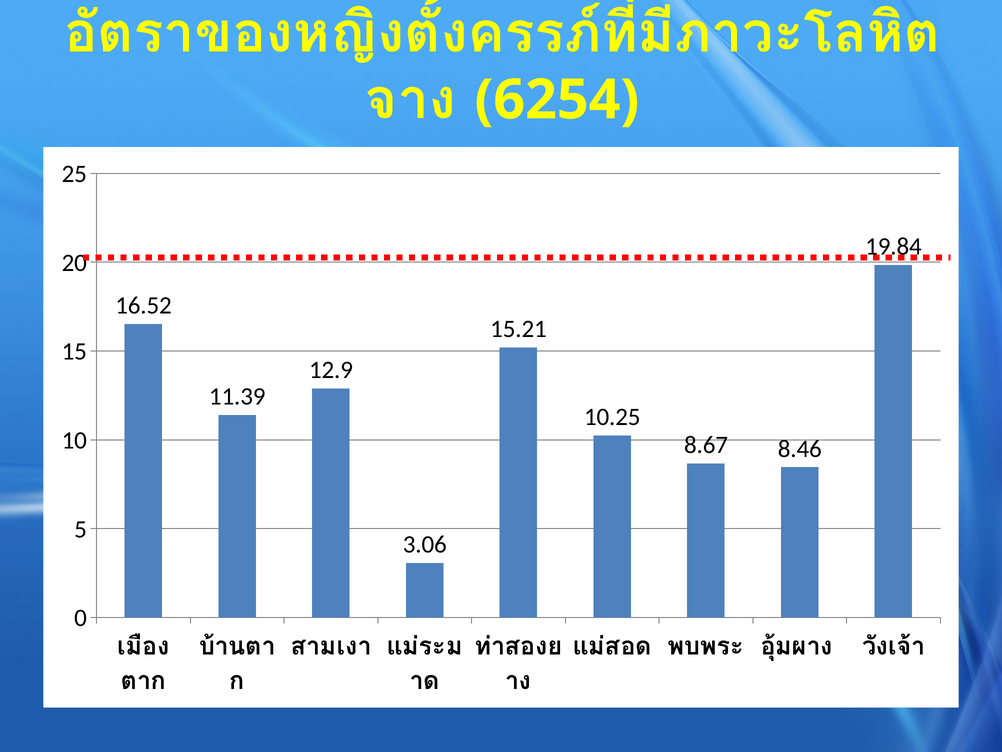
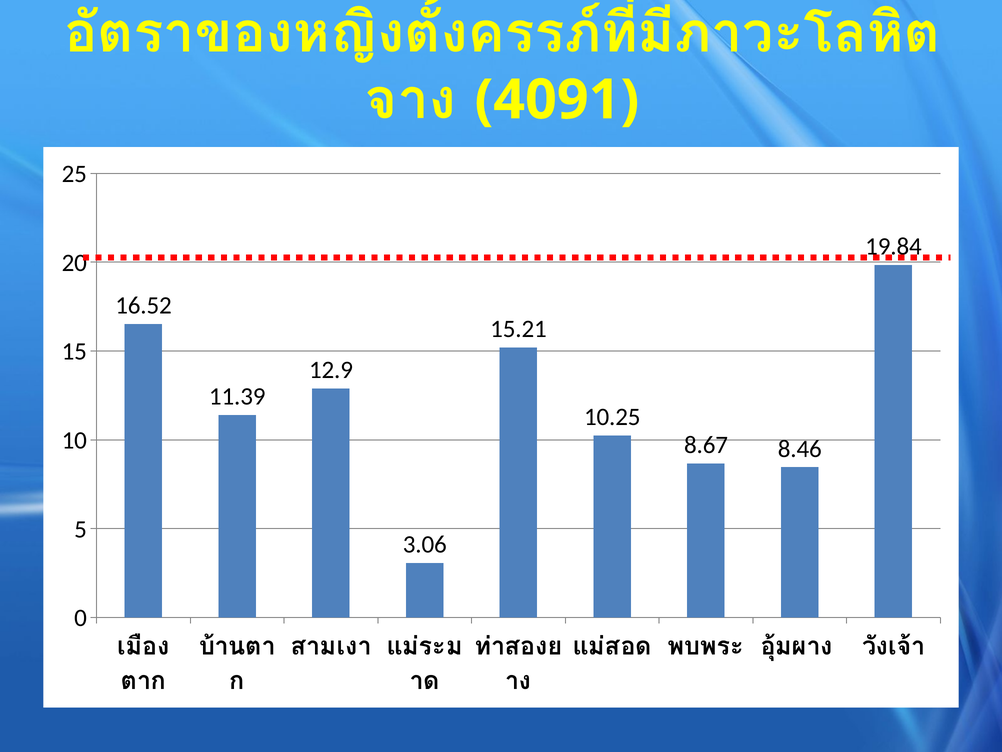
6254: 6254 -> 4091 (557, 100)
